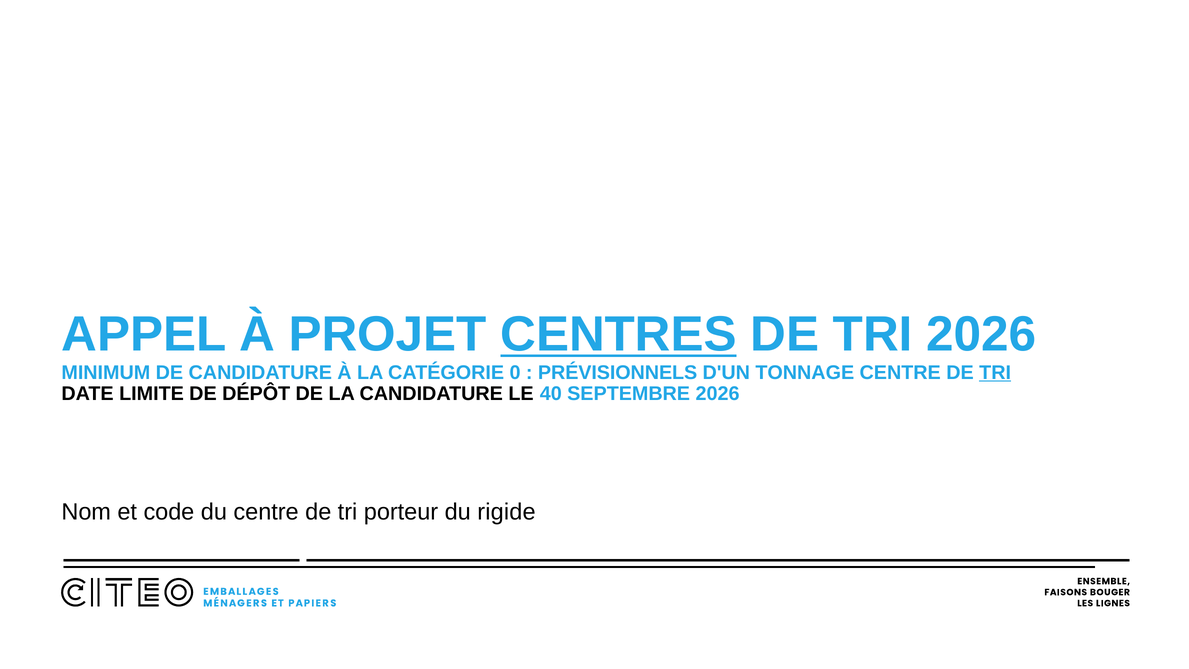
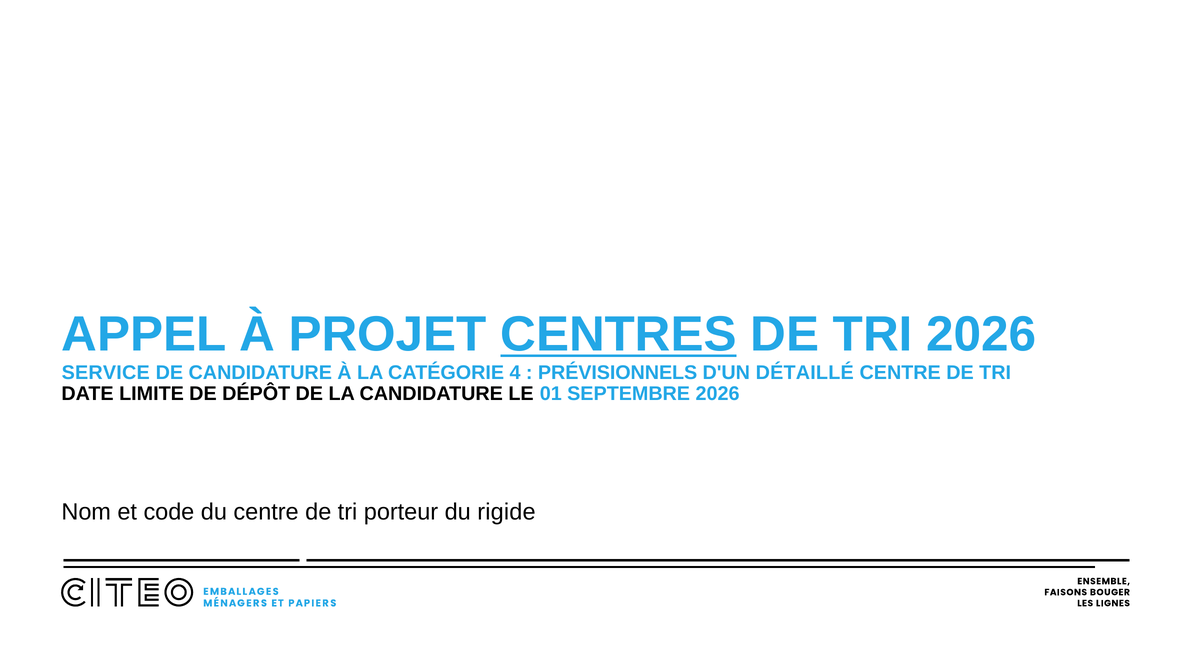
MINIMUM: MINIMUM -> SERVICE (106, 372)
0: 0 -> 4 (515, 372)
TONNAGE: TONNAGE -> DÉTAILLÉ (805, 372)
TRI underline: present -> none (995, 372)
40: 40 -> 01 (551, 394)
